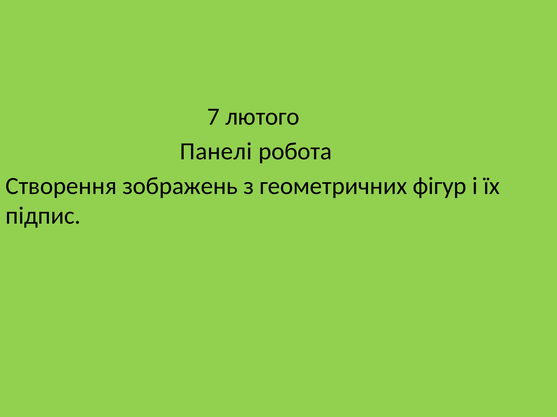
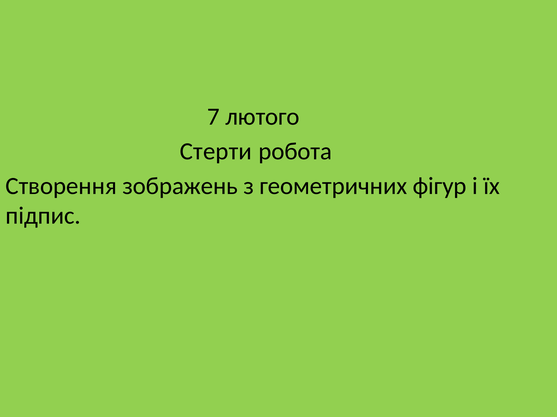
Панелі: Панелі -> Стерти (216, 152)
